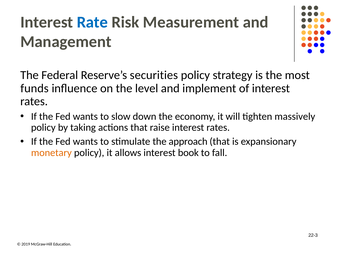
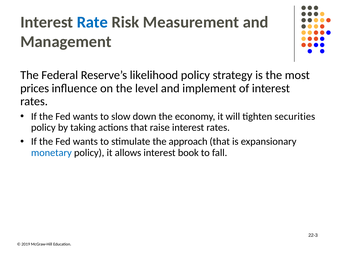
securities: securities -> likelihood (154, 75)
funds: funds -> prices (35, 88)
massively: massively -> securities (295, 117)
monetary colour: orange -> blue (51, 153)
